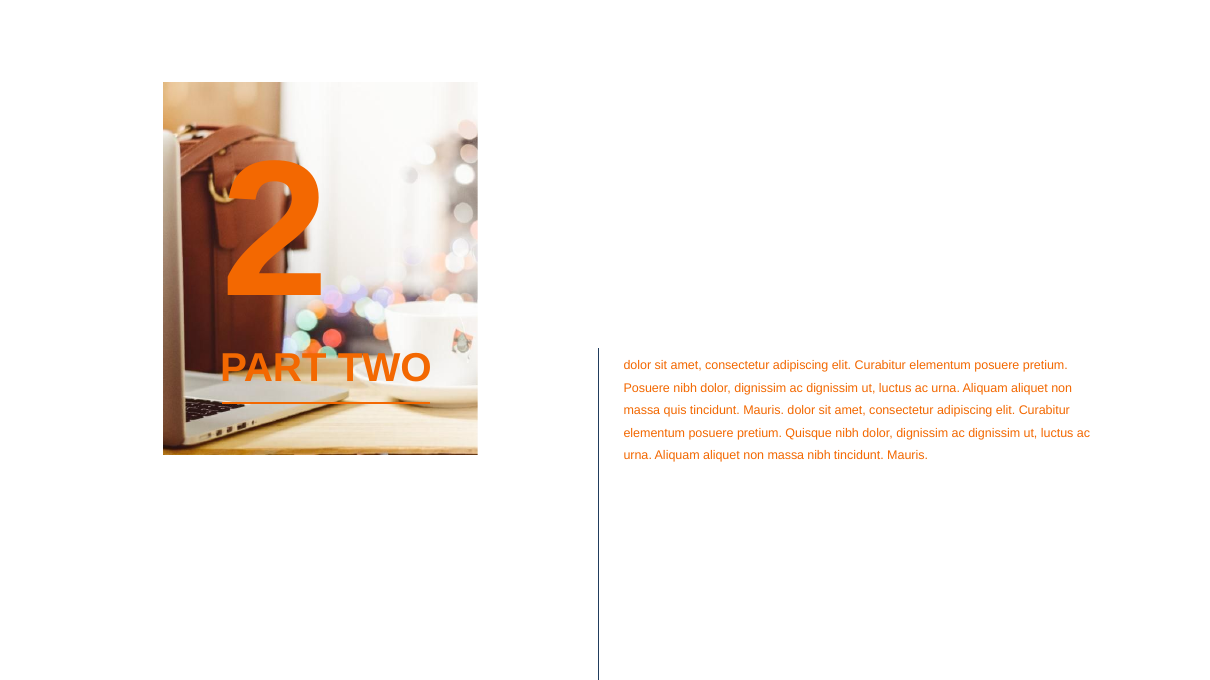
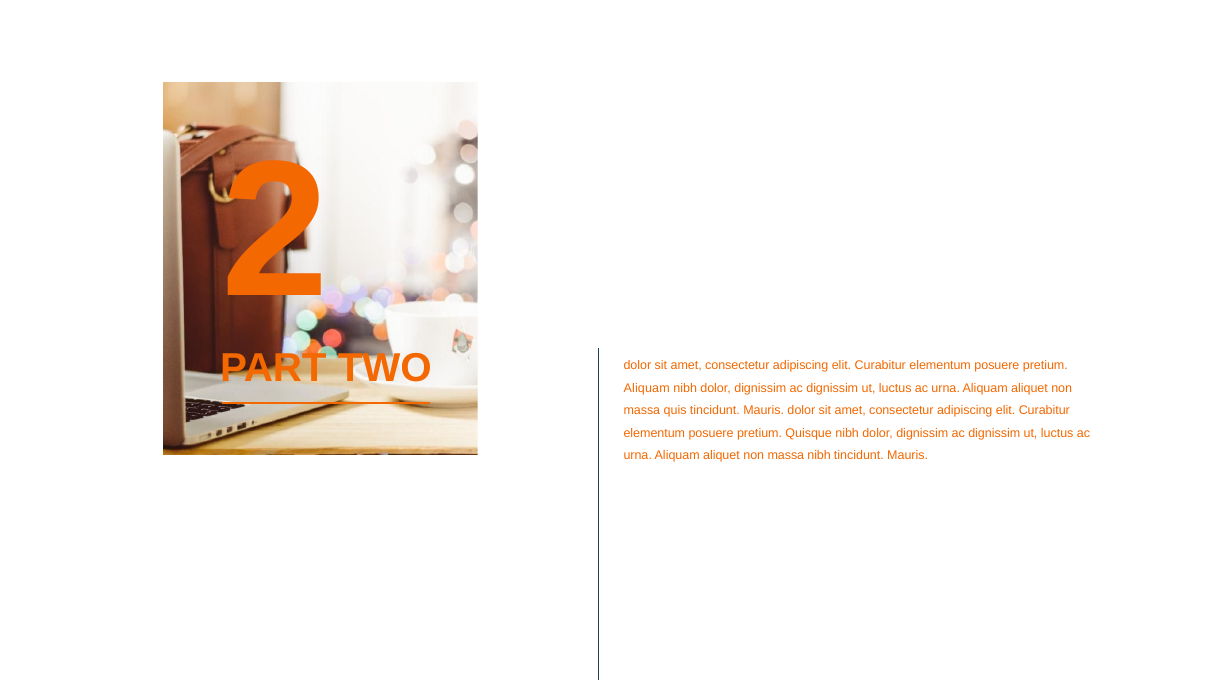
Posuere: Posuere -> Aliquam (647, 388)
